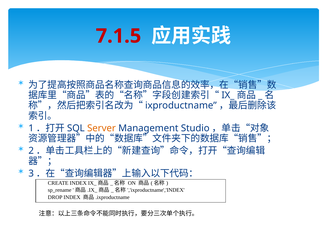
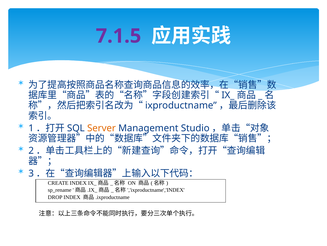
7.1.5 colour: red -> purple (118, 36)
